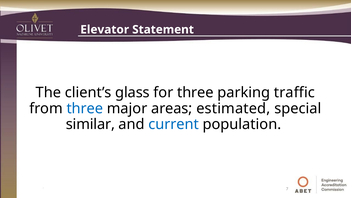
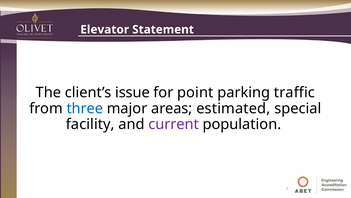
glass: glass -> issue (132, 92)
for three: three -> point (195, 92)
similar: similar -> facility (90, 124)
current colour: blue -> purple (174, 124)
